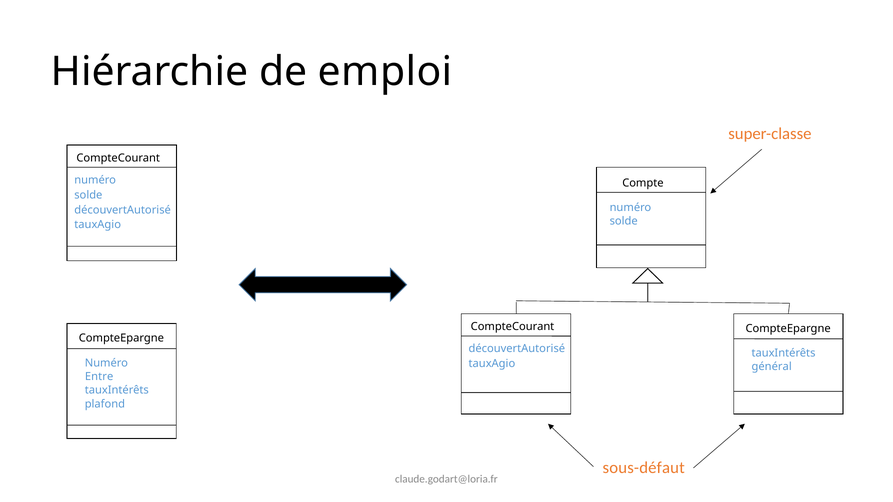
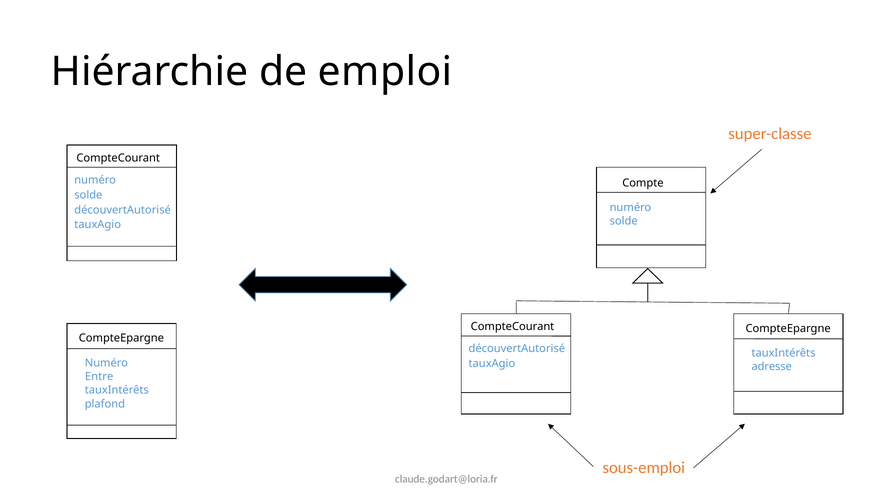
général: général -> adresse (772, 367)
sous-défaut: sous-défaut -> sous-emploi (644, 468)
